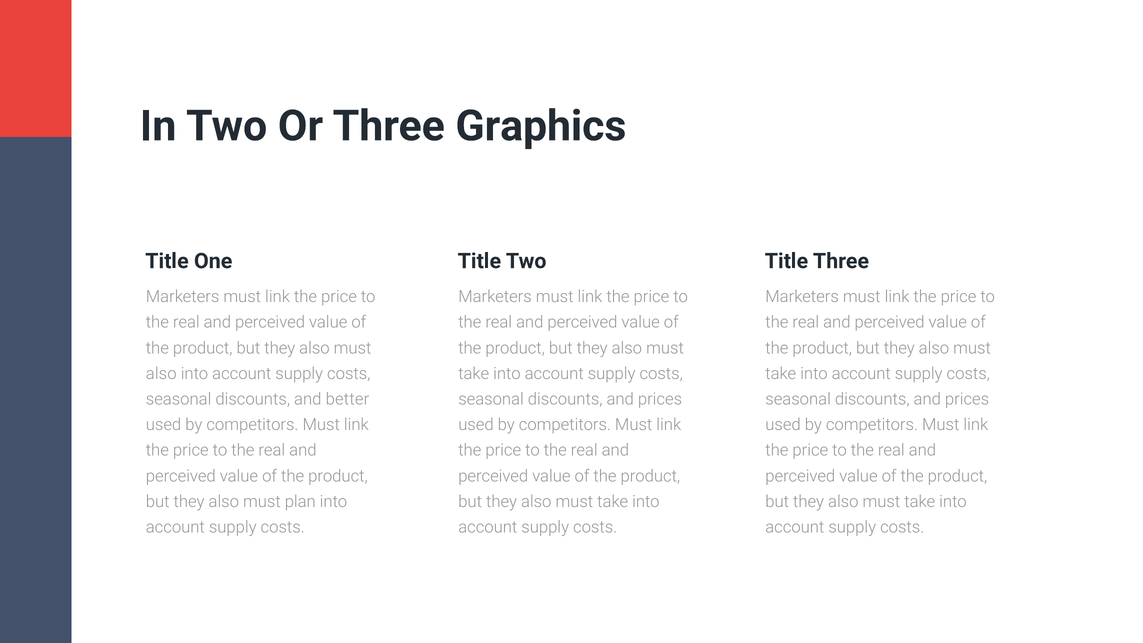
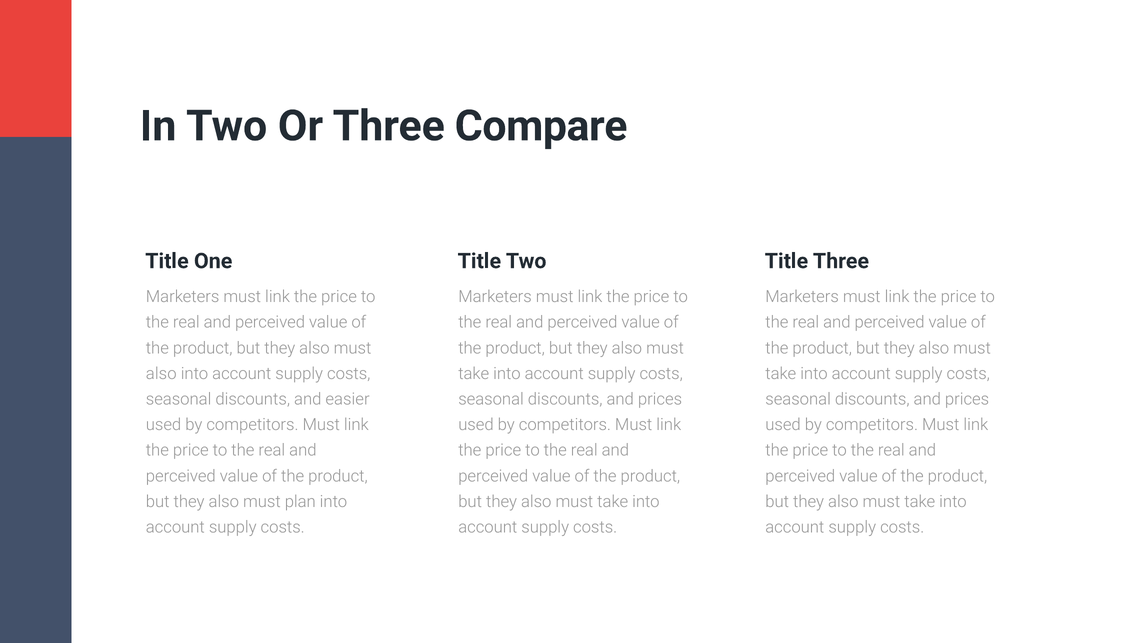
Graphics: Graphics -> Compare (541, 126)
better: better -> easier (348, 399)
